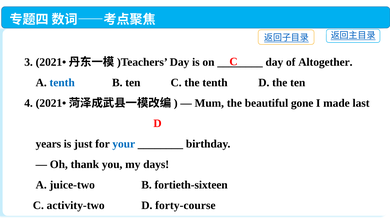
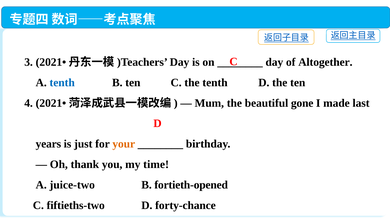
your colour: blue -> orange (124, 144)
days: days -> time (156, 165)
fortieth-sixteen: fortieth-sixteen -> fortieth-opened (191, 185)
activity-two: activity-two -> fiftieths-two (76, 206)
forty-course: forty-course -> forty-chance (185, 206)
